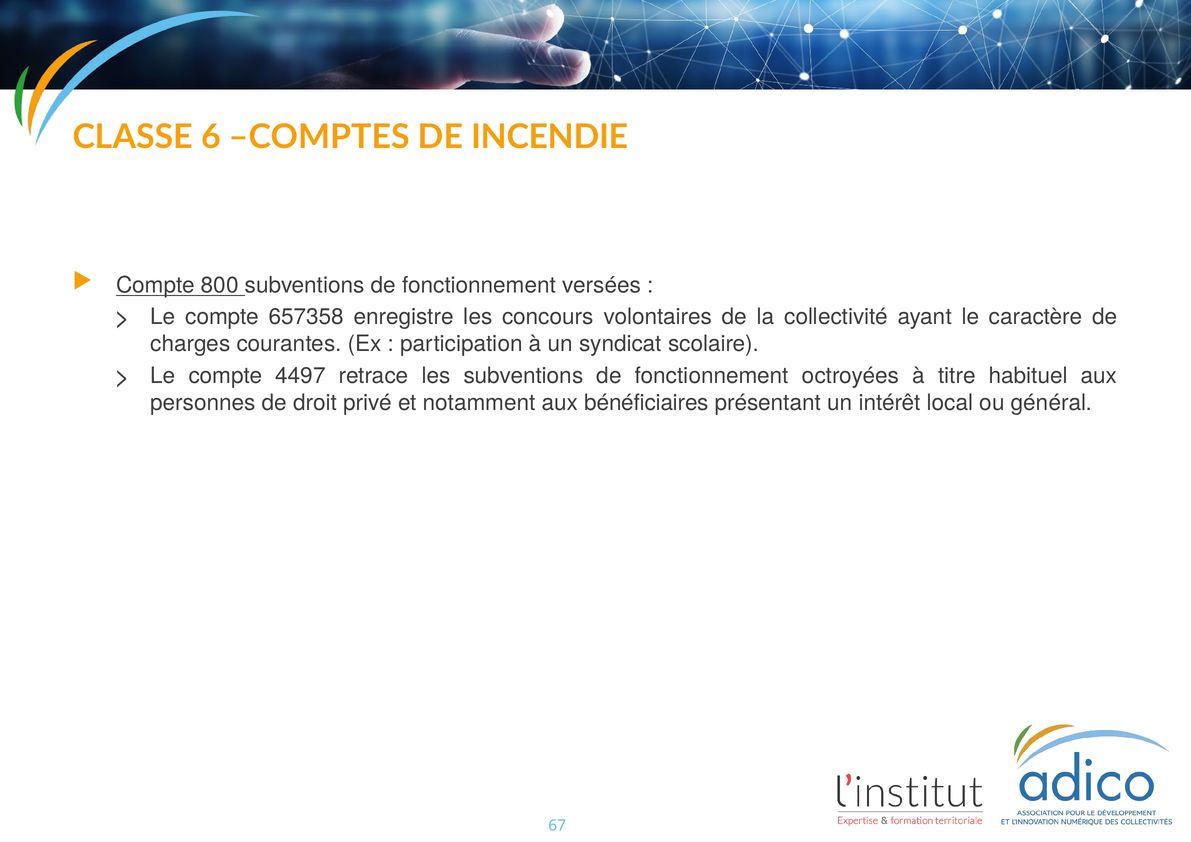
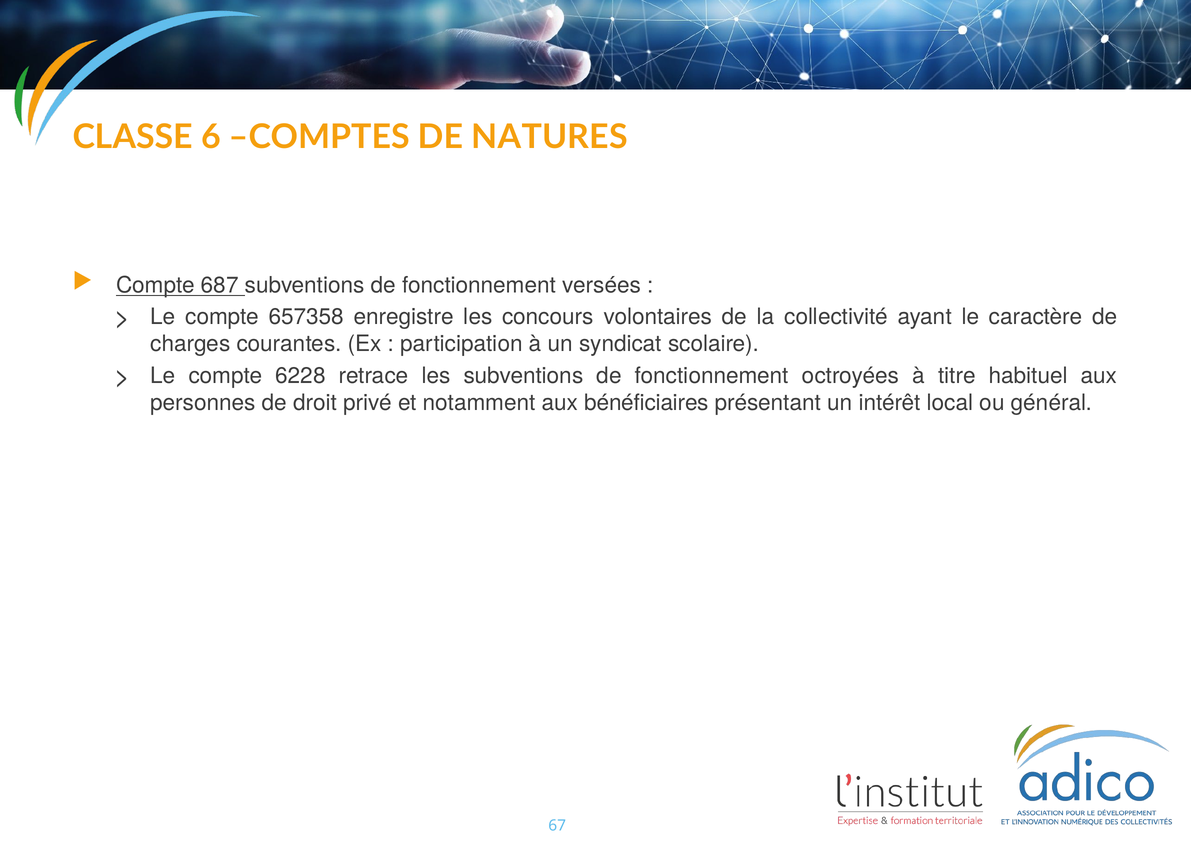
INCENDIE: INCENDIE -> NATURES (550, 137)
800: 800 -> 687 (220, 285)
4497: 4497 -> 6228 (300, 376)
